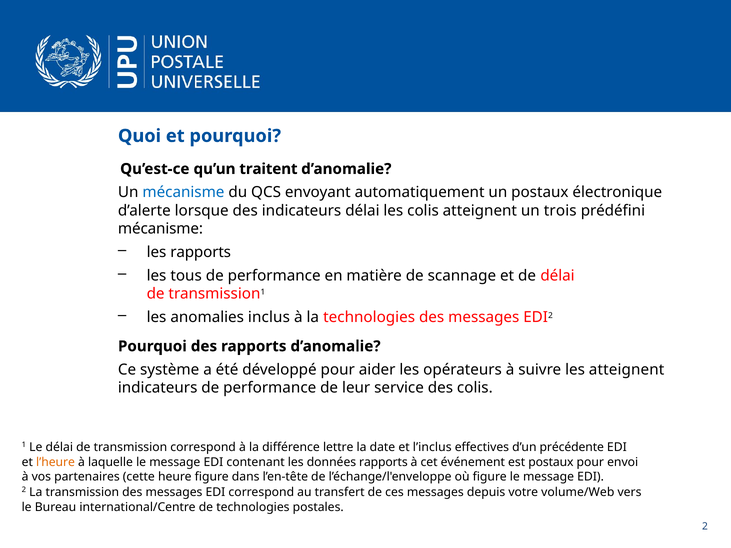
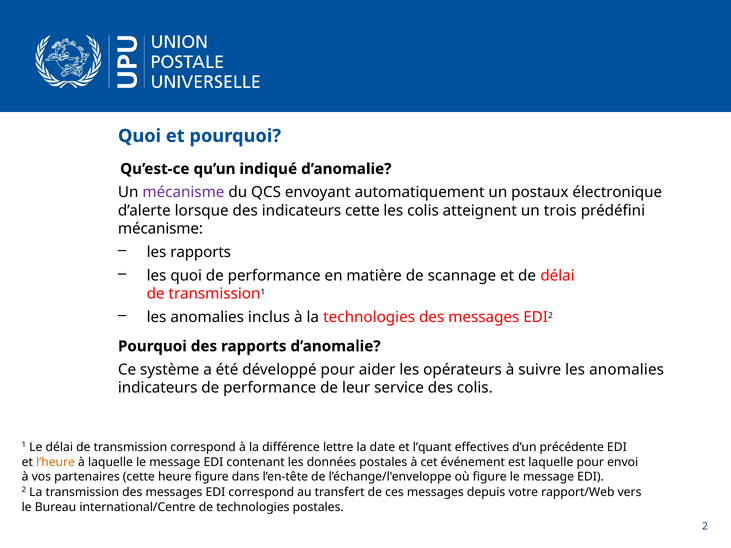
traitent: traitent -> indiqué (268, 169)
mécanisme colour: blue -> purple (183, 193)
indicateurs délai: délai -> cette (362, 211)
les tous: tous -> quoi (186, 276)
suivre les atteignent: atteignent -> anomalies (627, 370)
l’inclus: l’inclus -> l’quant (432, 447)
données rapports: rapports -> postales (383, 462)
est postaux: postaux -> laquelle (551, 462)
volume/Web: volume/Web -> rapport/Web (578, 493)
